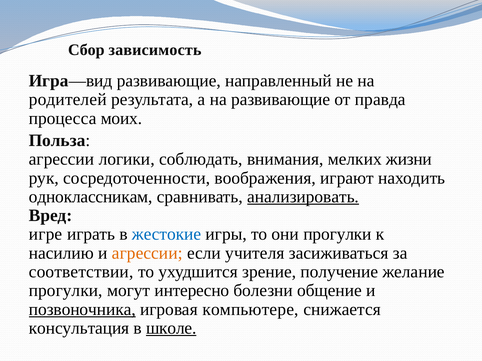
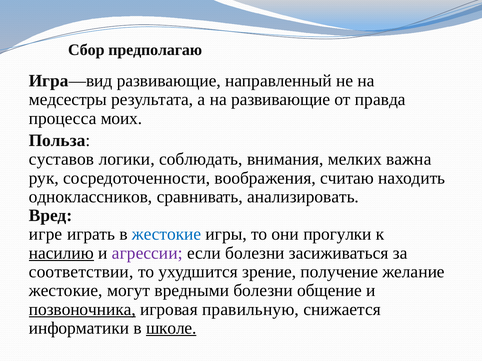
зависимость: зависимость -> предполагаю (155, 50)
родителей: родителей -> медсестры (68, 100)
агрессии: агрессии -> суставов (62, 159)
жизни: жизни -> важна (409, 159)
играют: играют -> считаю (347, 178)
одноклассникам: одноклассникам -> одноклассников (91, 197)
анализировать underline: present -> none (303, 197)
насилию underline: none -> present (61, 253)
агрессии colour: orange -> purple (147, 253)
если учителя: учителя -> болезни (255, 253)
прогулки: прогулки -> жестокие (66, 291)
интересно: интересно -> вредными (192, 291)
компьютере: компьютере -> правильную (251, 310)
консультация: консультация -> информатики (79, 329)
